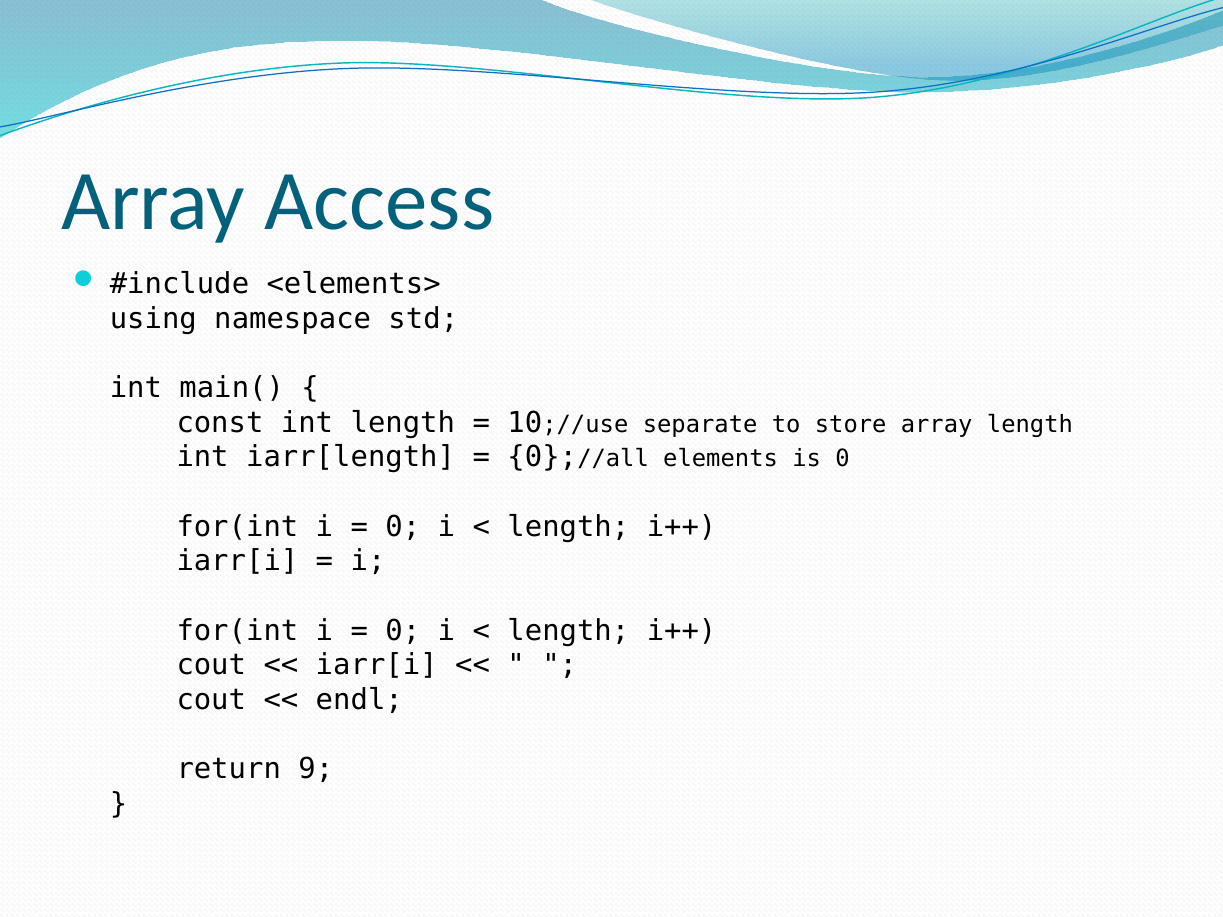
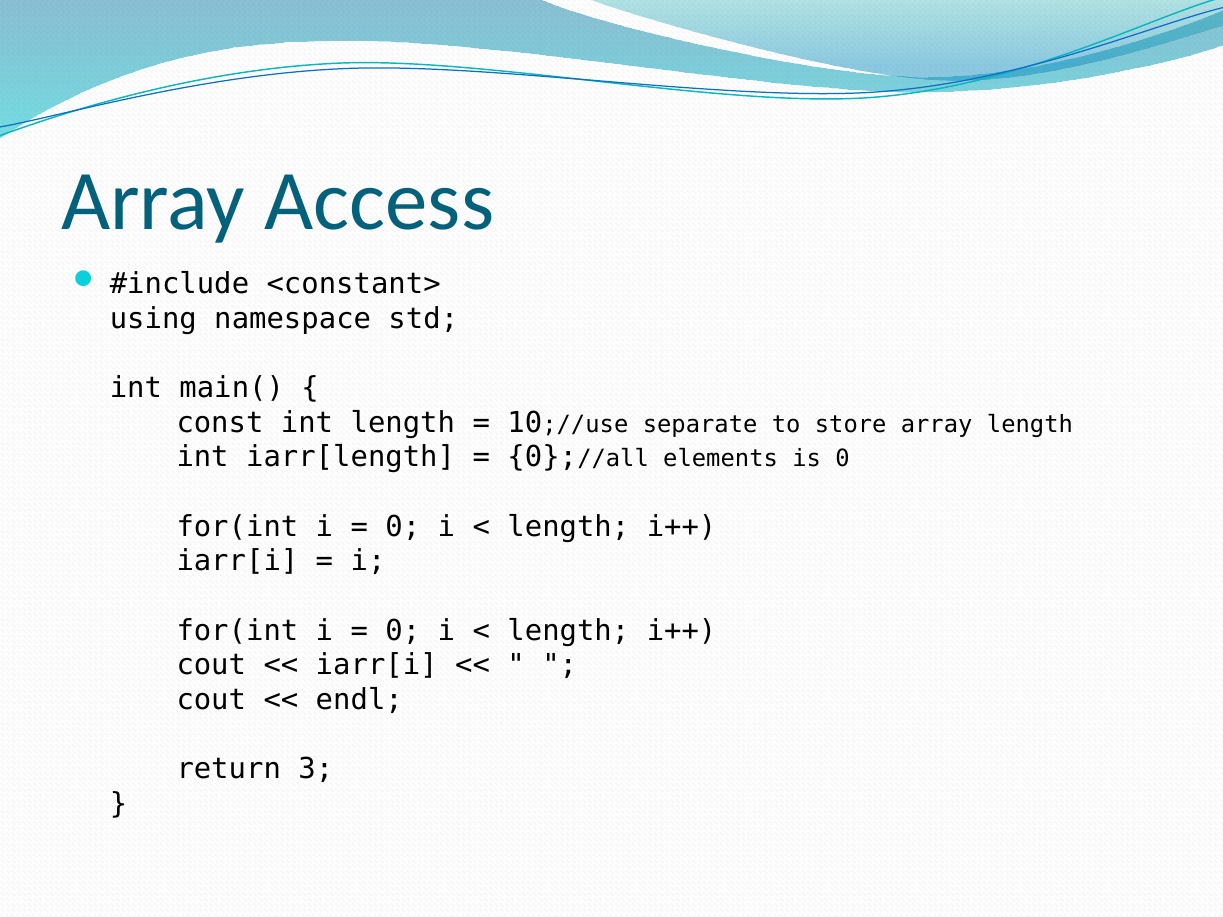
<elements>: <elements> -> <constant> (354, 284)
9: 9 -> 3 (316, 770)
